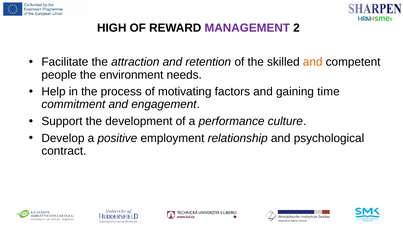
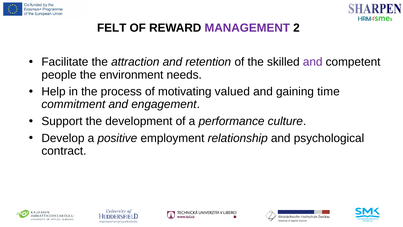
HIGH: HIGH -> FELT (112, 28)
and colour: orange -> purple (313, 62)
factors: factors -> valued (232, 92)
